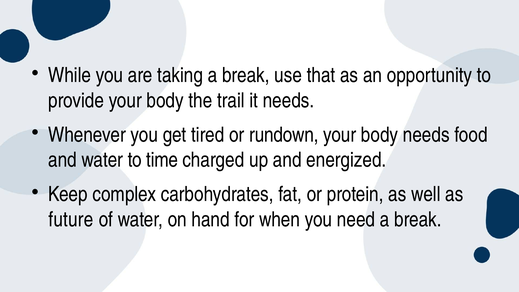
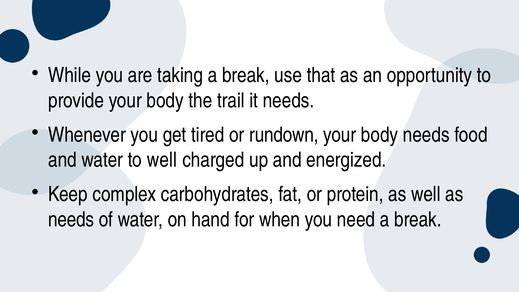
to time: time -> well (162, 160)
future: future -> needs (71, 219)
